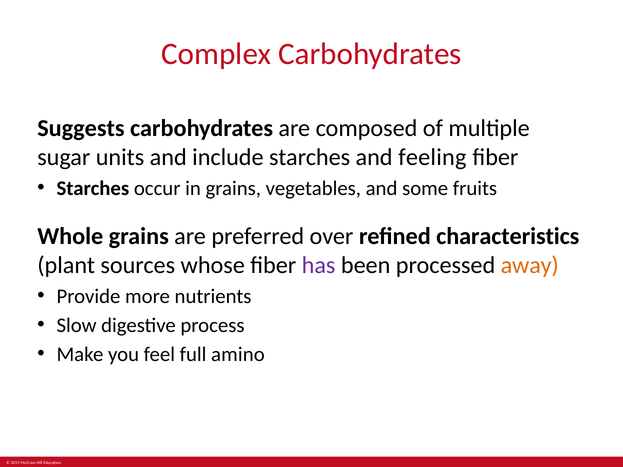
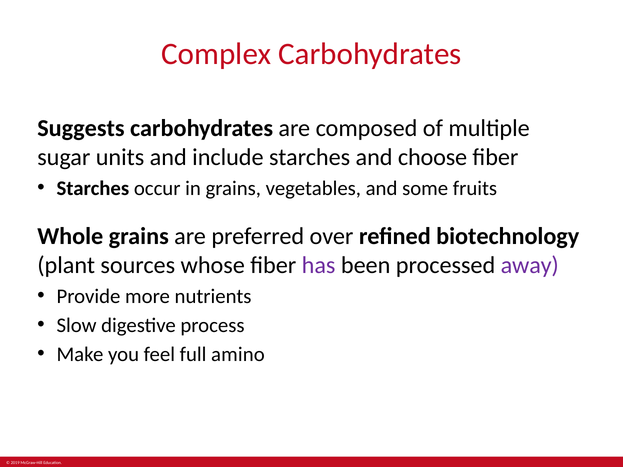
feeling: feeling -> choose (433, 157)
characteristics: characteristics -> biotechnology (508, 236)
away colour: orange -> purple (530, 265)
